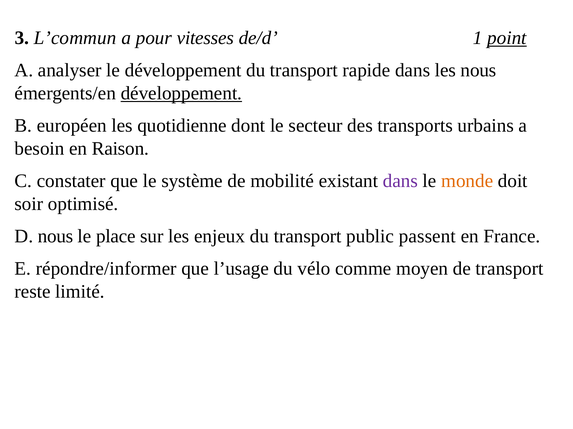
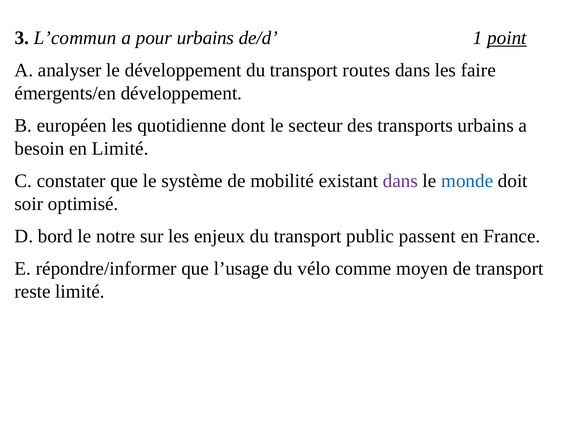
pour vitesses: vitesses -> urbains (205, 38)
rapide: rapide -> routes (366, 70)
les nous: nous -> faire (478, 70)
développement underline: present -> none (181, 93)
en Raison: Raison -> Limité (120, 149)
monde colour: orange -> blue (467, 181)
D nous: nous -> bord (55, 237)
place: place -> notre (116, 237)
